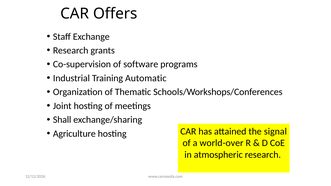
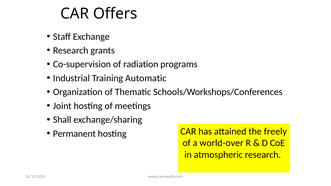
software: software -> radiation (141, 64)
signal: signal -> freely (275, 132)
Agriculture: Agriculture -> Permanent (74, 134)
